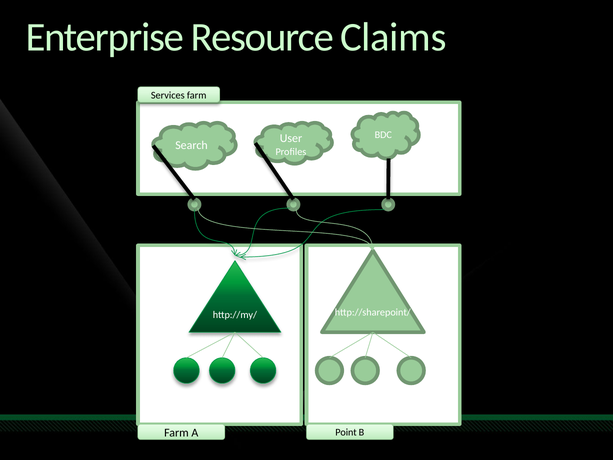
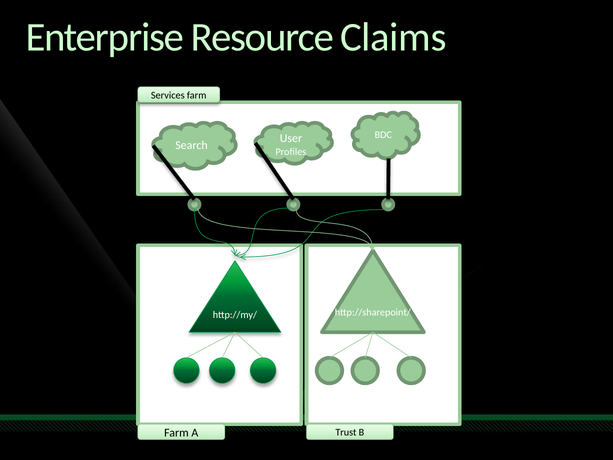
Point: Point -> Trust (346, 432)
